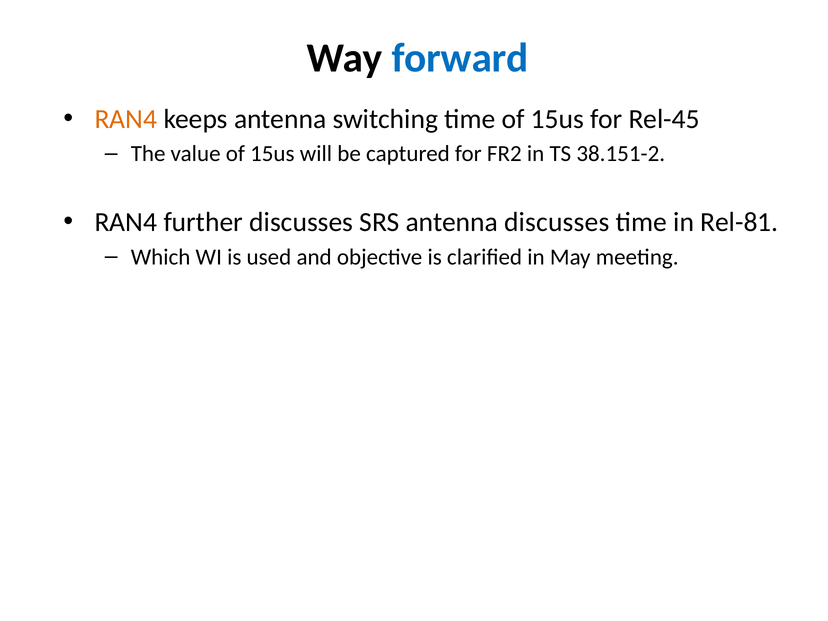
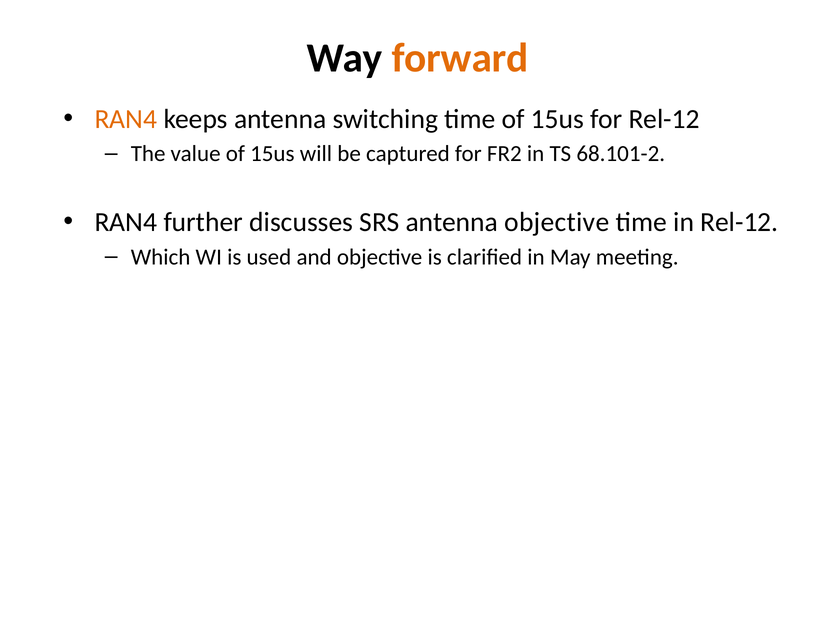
forward colour: blue -> orange (460, 58)
for Rel-45: Rel-45 -> Rel-12 (664, 119)
38.151-2: 38.151-2 -> 68.101-2 (621, 154)
antenna discusses: discusses -> objective (557, 222)
in Rel-81: Rel-81 -> Rel-12 (739, 222)
